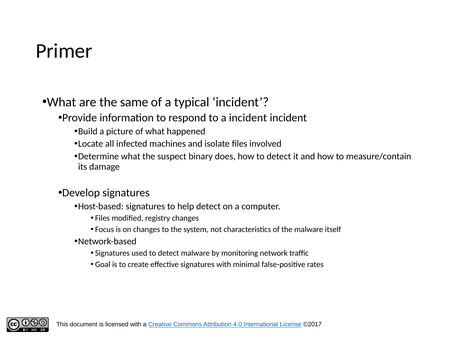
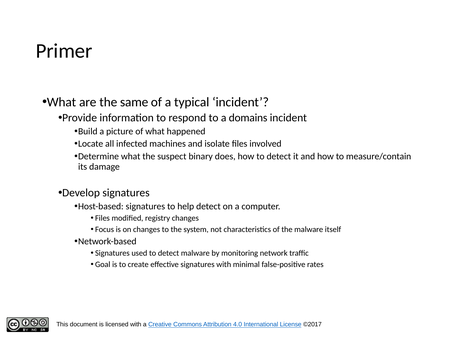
a incident: incident -> domains (248, 118)
